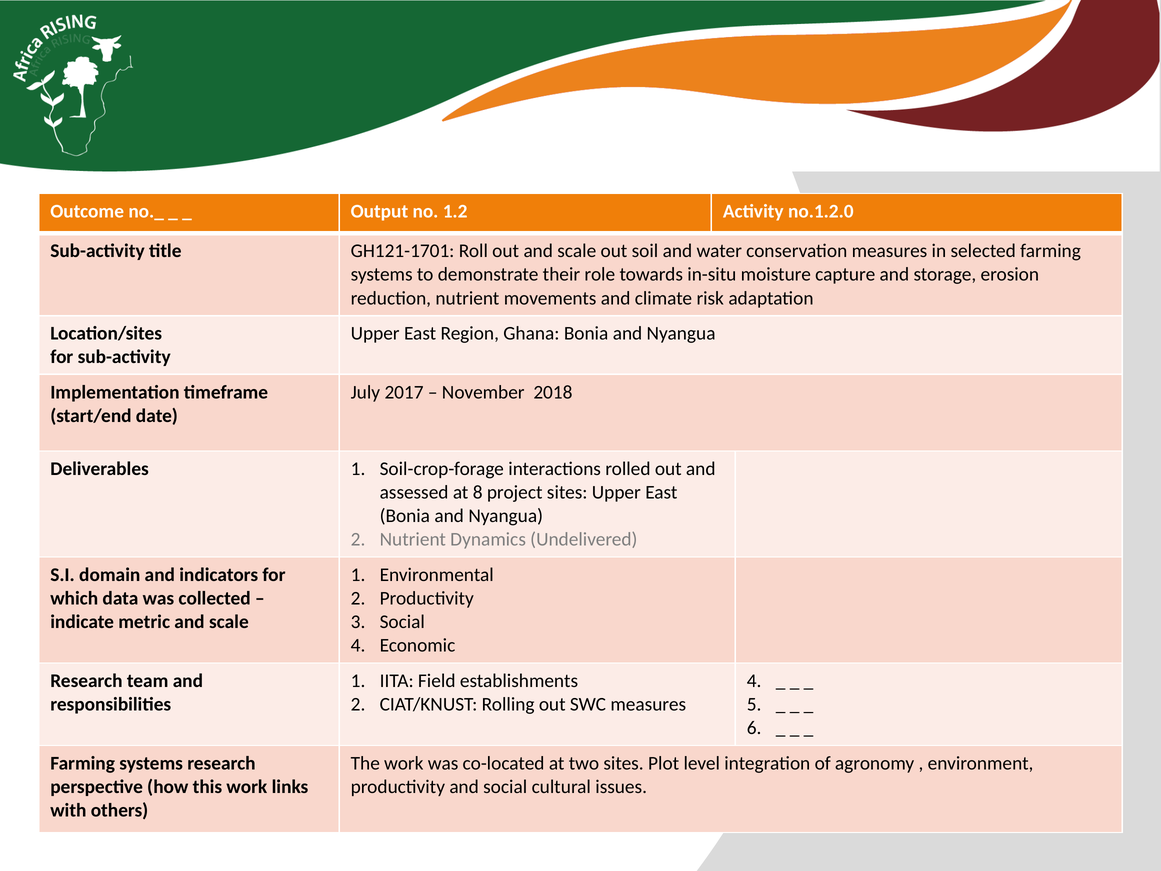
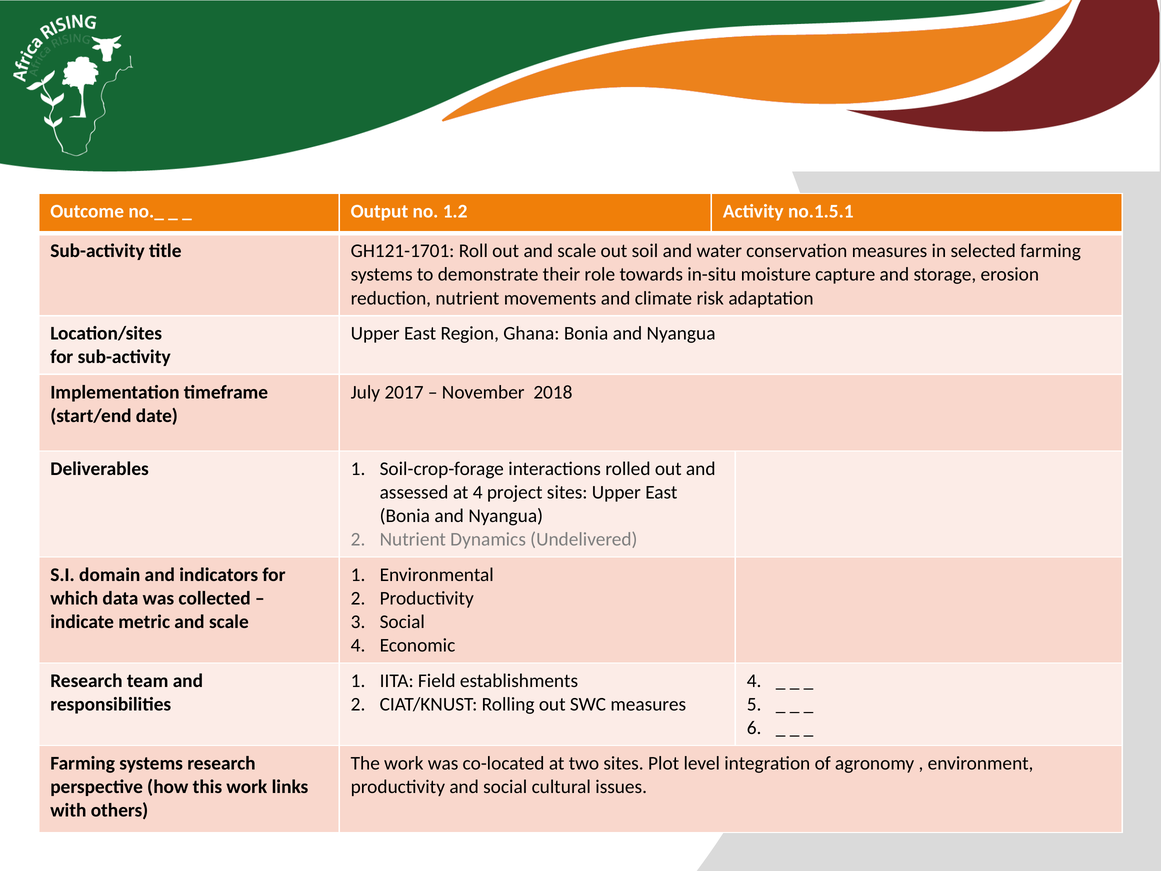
no.1.2.0: no.1.2.0 -> no.1.5.1 (821, 211)
at 8: 8 -> 4 (478, 492)
